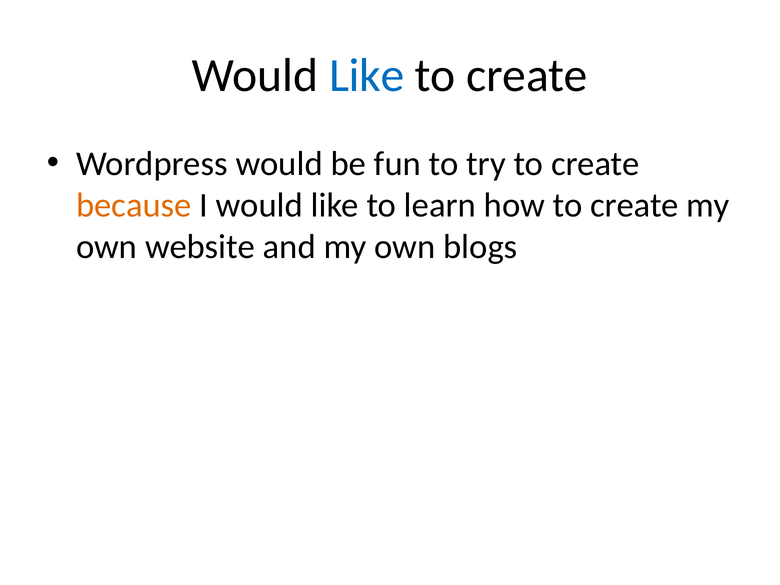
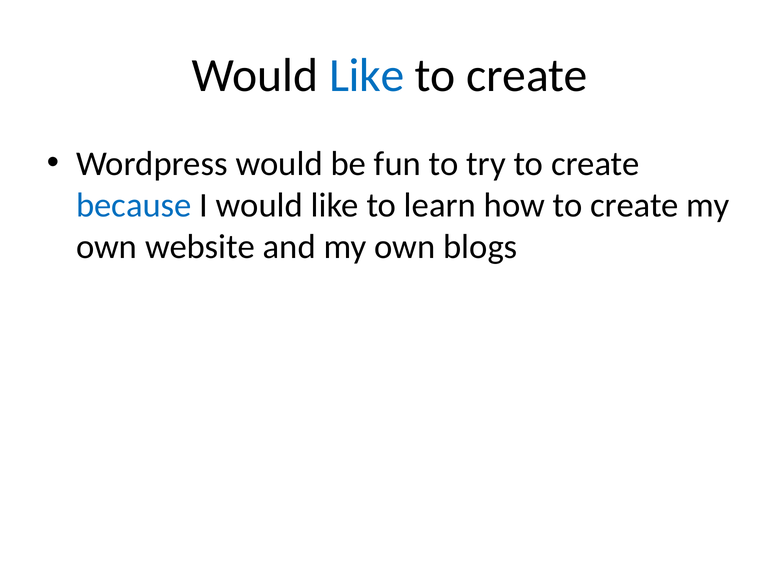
because colour: orange -> blue (134, 205)
